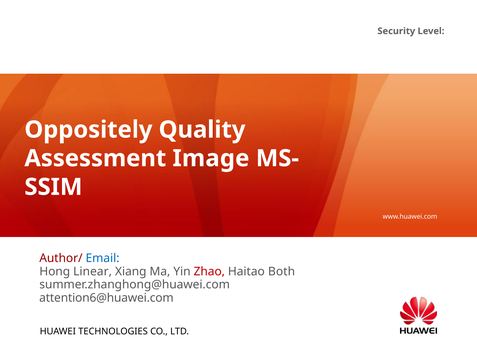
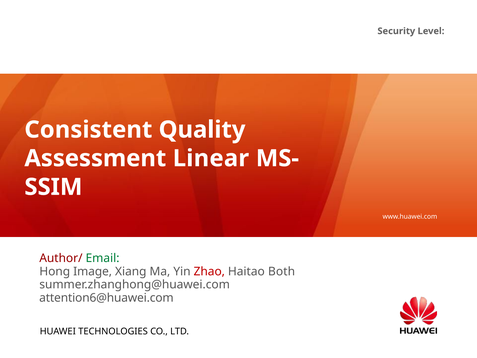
Oppositely: Oppositely -> Consistent (88, 130)
Image: Image -> Linear (211, 158)
Email colour: blue -> green (103, 258)
Linear: Linear -> Image (93, 271)
